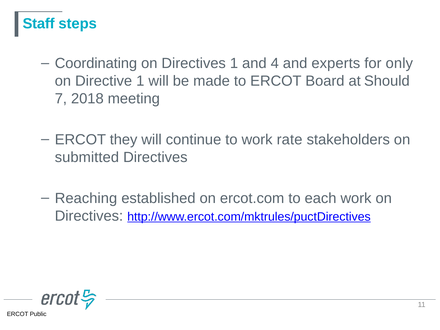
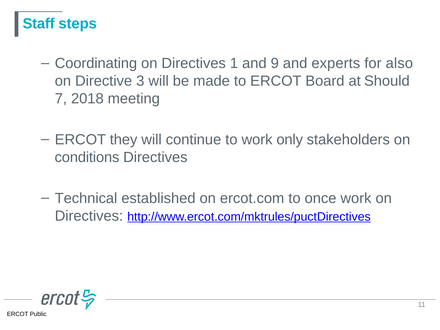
4: 4 -> 9 (275, 63)
only: only -> also (399, 63)
Directive 1: 1 -> 3 (140, 81)
rate: rate -> only (290, 140)
submitted: submitted -> conditions (87, 157)
Reaching: Reaching -> Technical (86, 198)
each: each -> once (321, 198)
